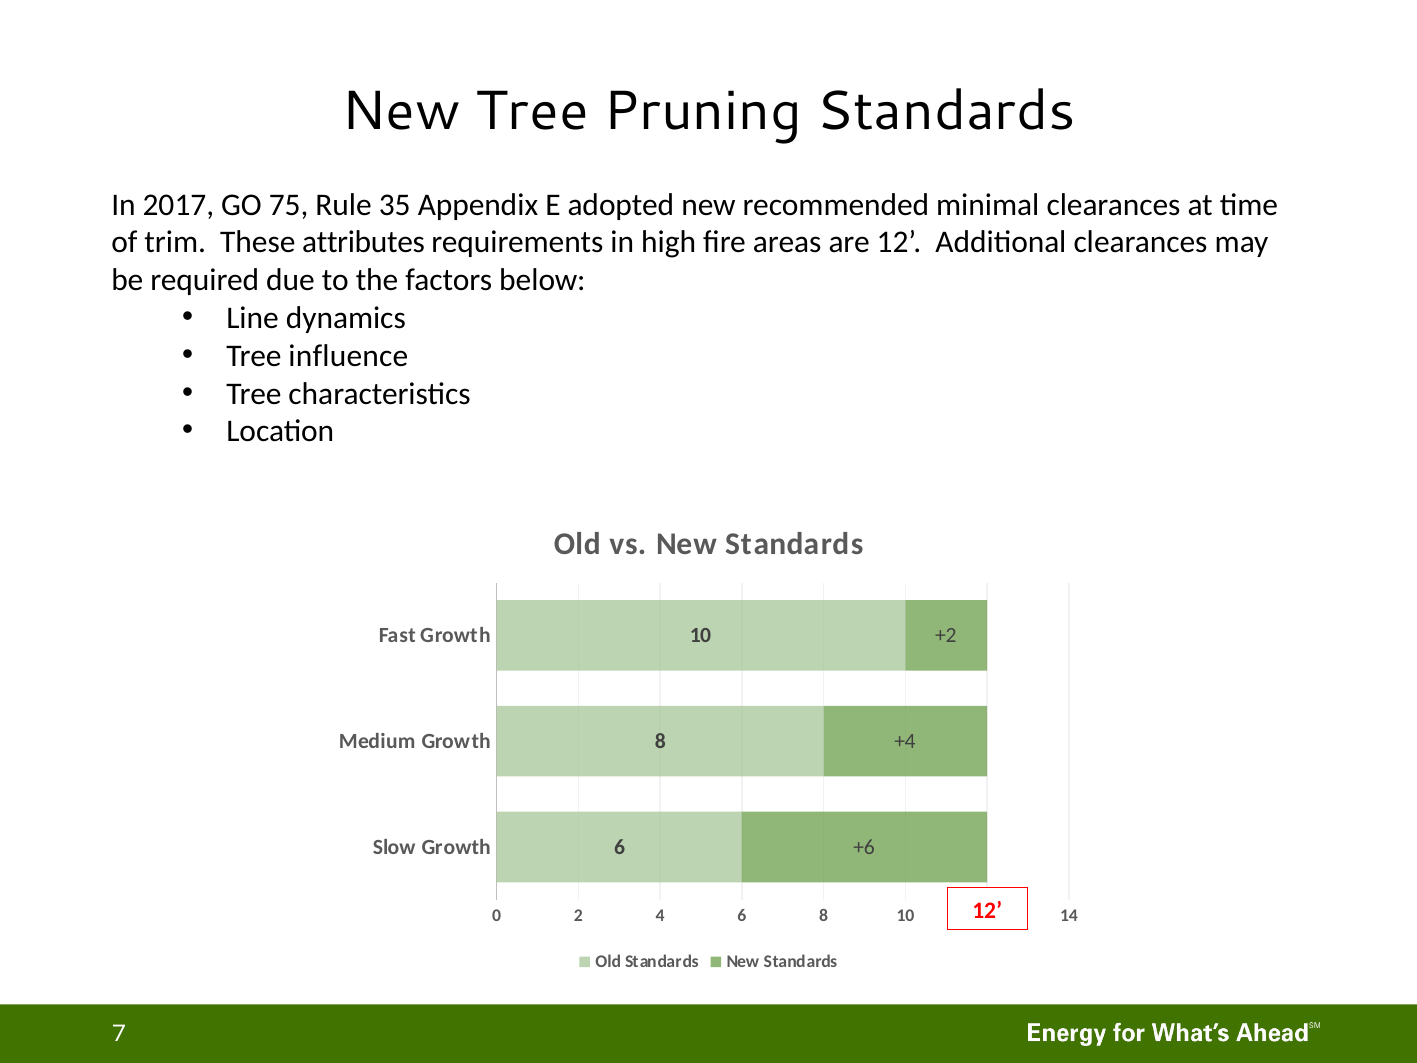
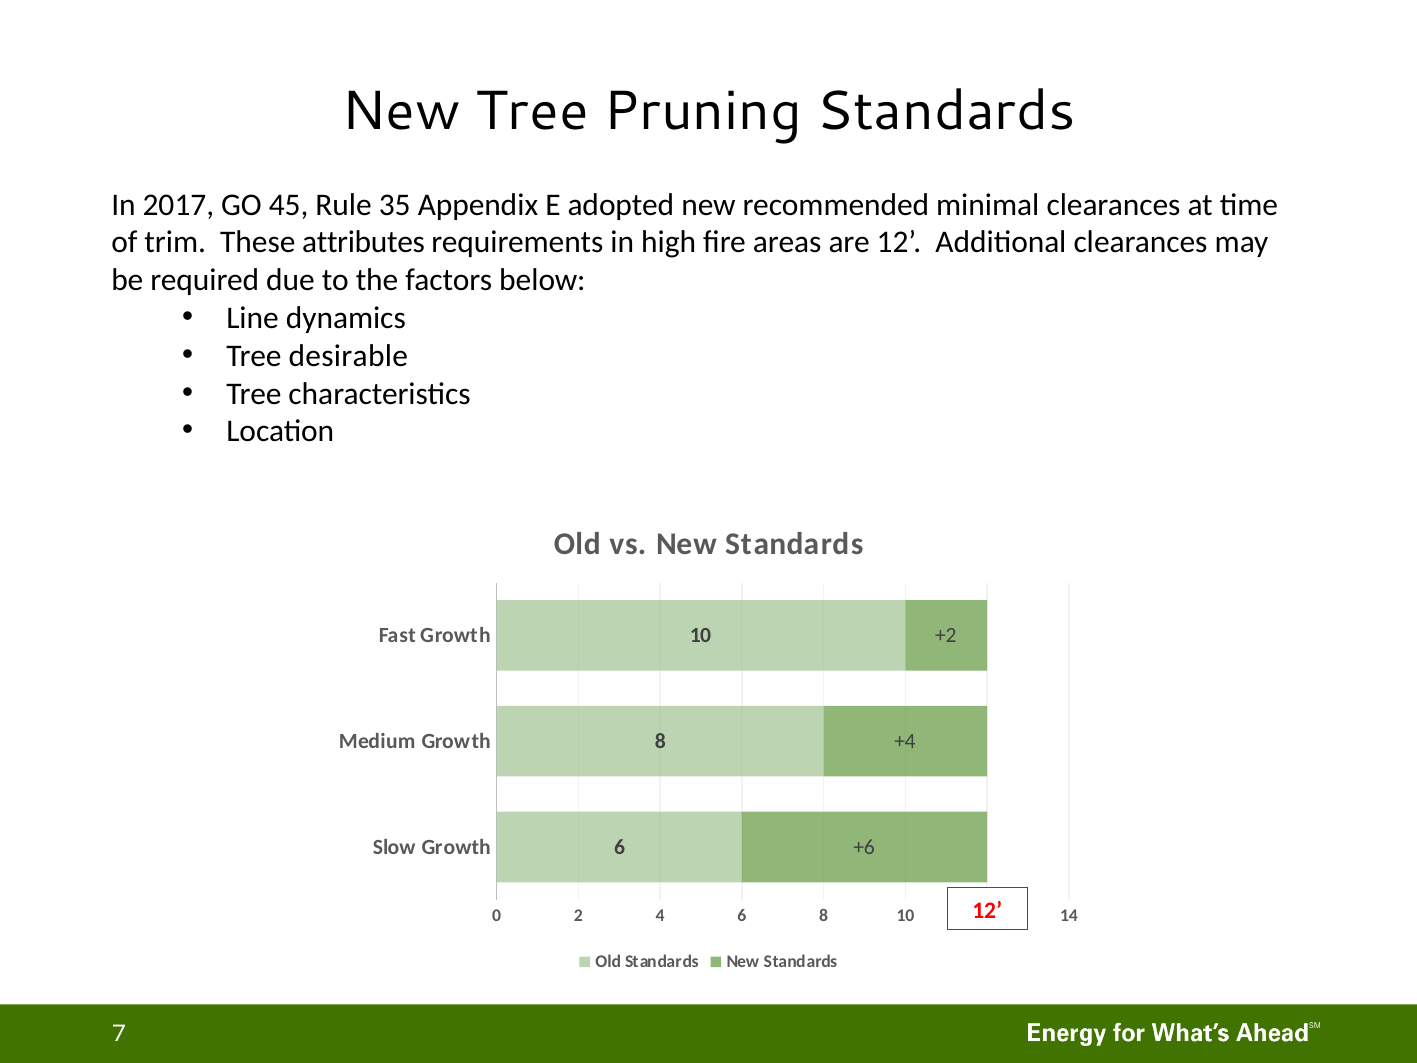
75: 75 -> 45 (289, 205)
influence: influence -> desirable (348, 356)
